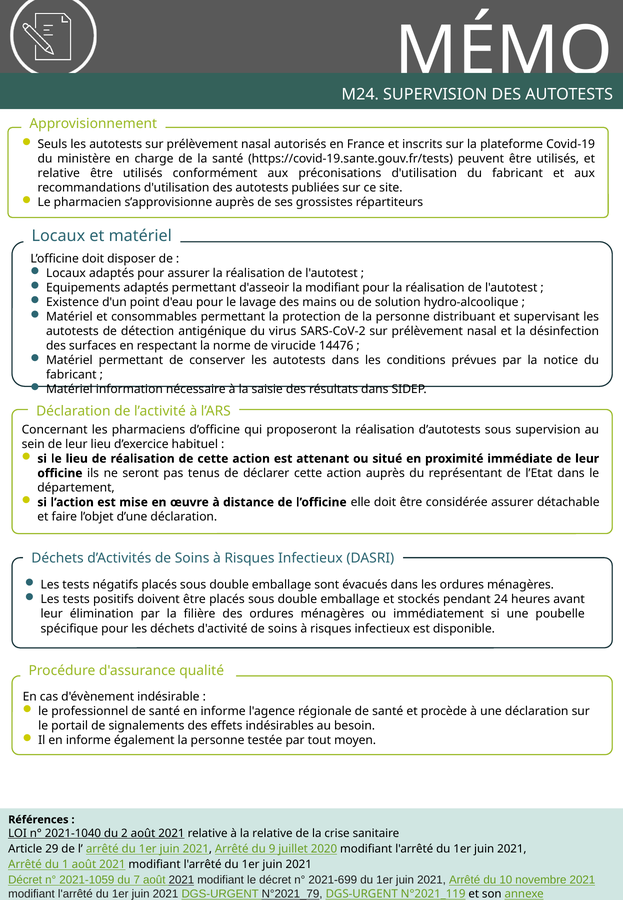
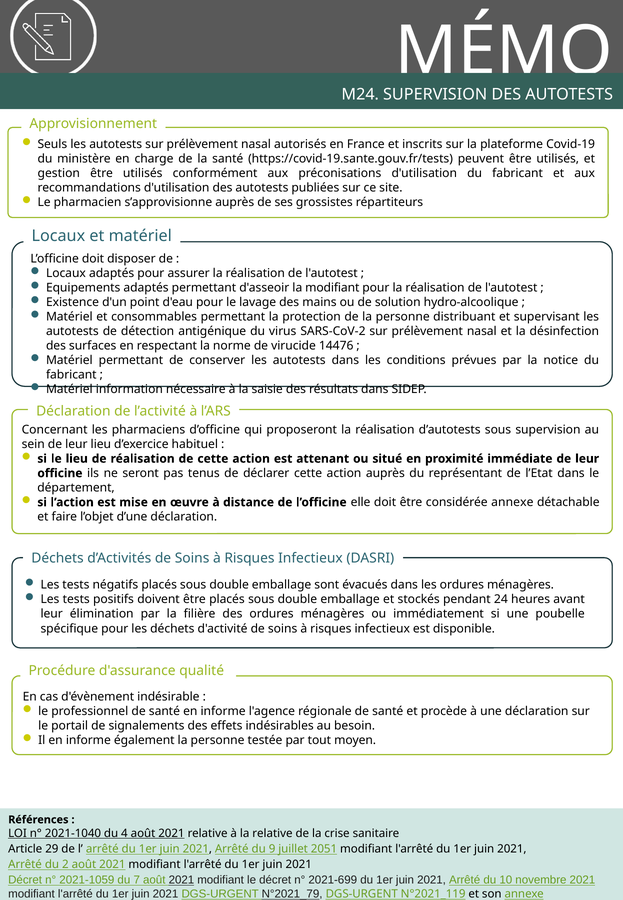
relative: relative -> gestion (59, 173)
considérée assurer: assurer -> annexe (512, 502)
2: 2 -> 4 (124, 833)
2020: 2020 -> 2051 (324, 849)
1: 1 -> 2 (65, 864)
